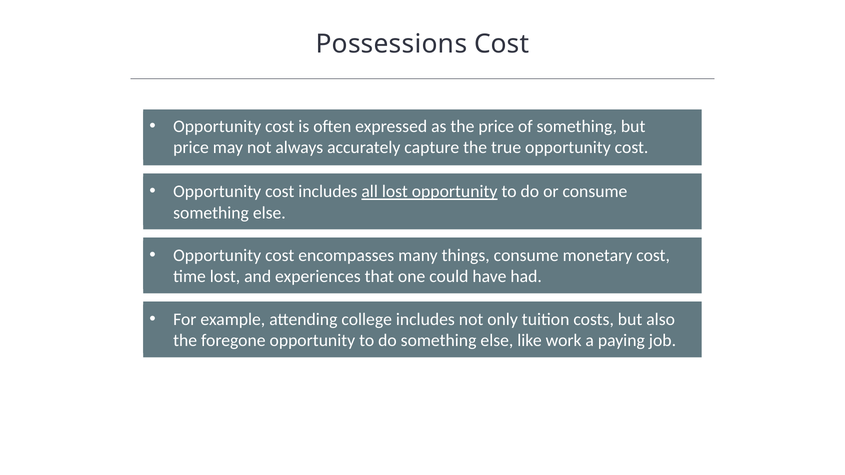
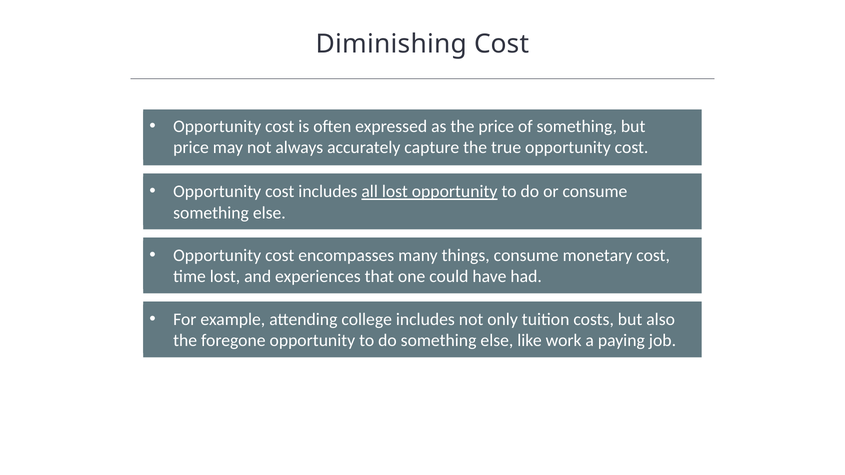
Possessions: Possessions -> Diminishing (391, 44)
